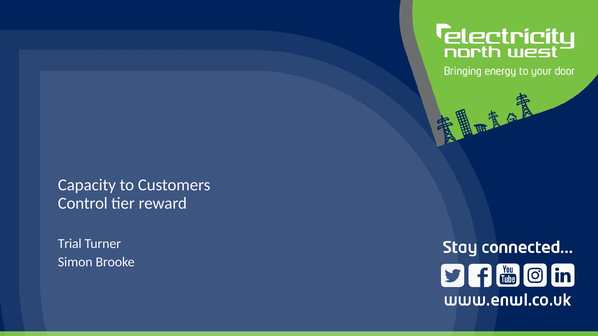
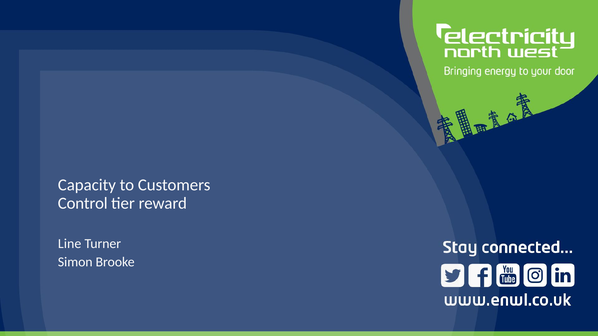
Trial: Trial -> Line (70, 244)
